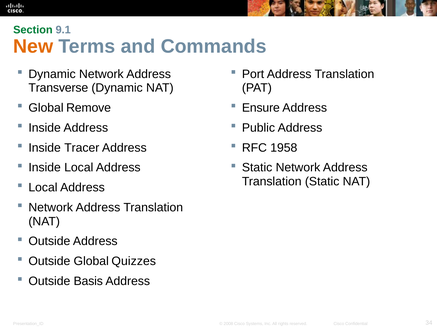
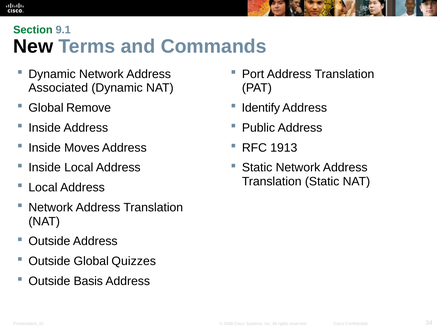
New colour: orange -> black (33, 46)
Transverse: Transverse -> Associated (58, 88)
Ensure: Ensure -> Identify (261, 108)
Tracer: Tracer -> Moves (82, 148)
1958: 1958 -> 1913 (284, 148)
